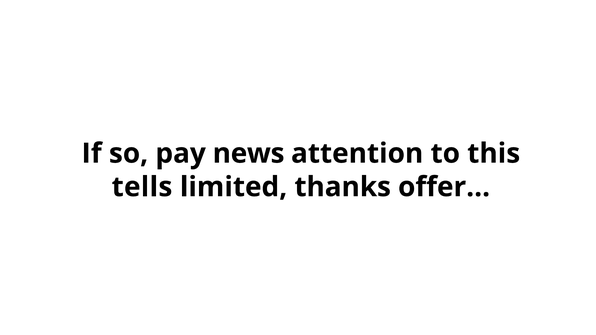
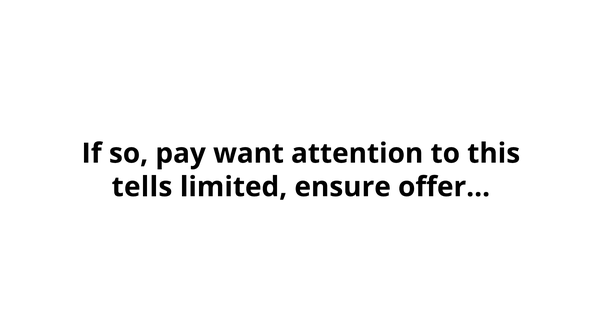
news: news -> want (249, 154)
thanks: thanks -> ensure (343, 187)
